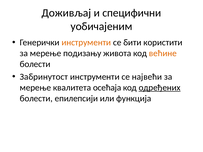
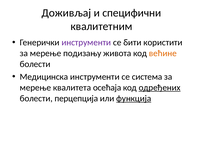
уобичајеним: уобичајеним -> квалитетним (101, 26)
инструменти colour: orange -> purple (86, 43)
Забринутост: Забринутост -> Медицинска (44, 77)
највећи: највећи -> система (147, 77)
епилепсији: епилепсији -> перцепција (76, 99)
функција underline: none -> present (134, 99)
